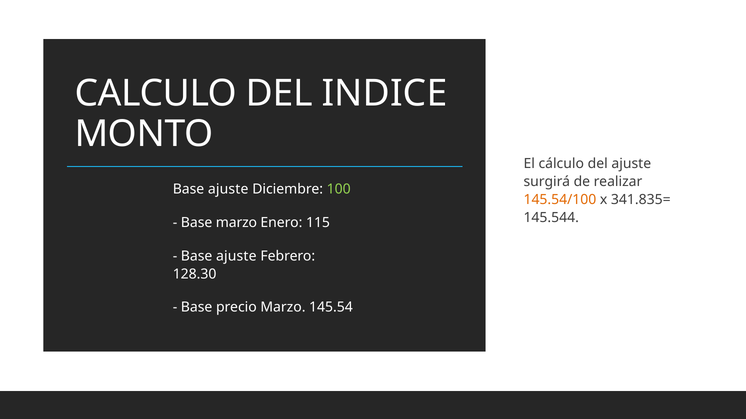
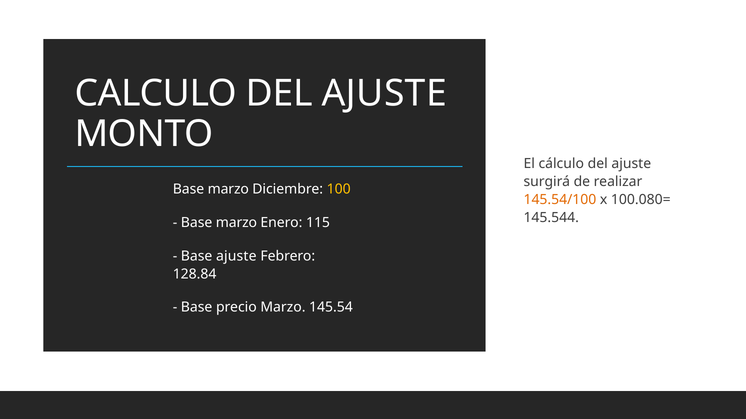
CALCULO DEL INDICE: INDICE -> AJUSTE (384, 94)
ajuste: ajuste -> marzo (228, 189)
100 colour: light green -> yellow (339, 189)
341.835=: 341.835= -> 100.080= (641, 200)
128.30: 128.30 -> 128.84 (195, 274)
